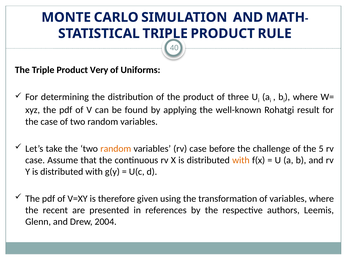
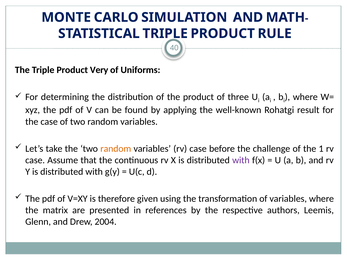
5: 5 -> 1 (321, 149)
with colour: orange -> purple (241, 160)
recent: recent -> matrix (55, 210)
